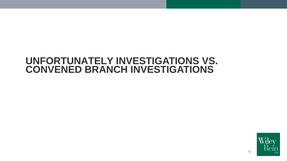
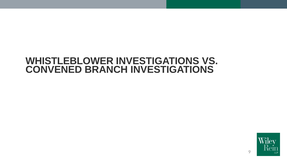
UNFORTUNATELY: UNFORTUNATELY -> WHISTLEBLOWER (69, 61)
